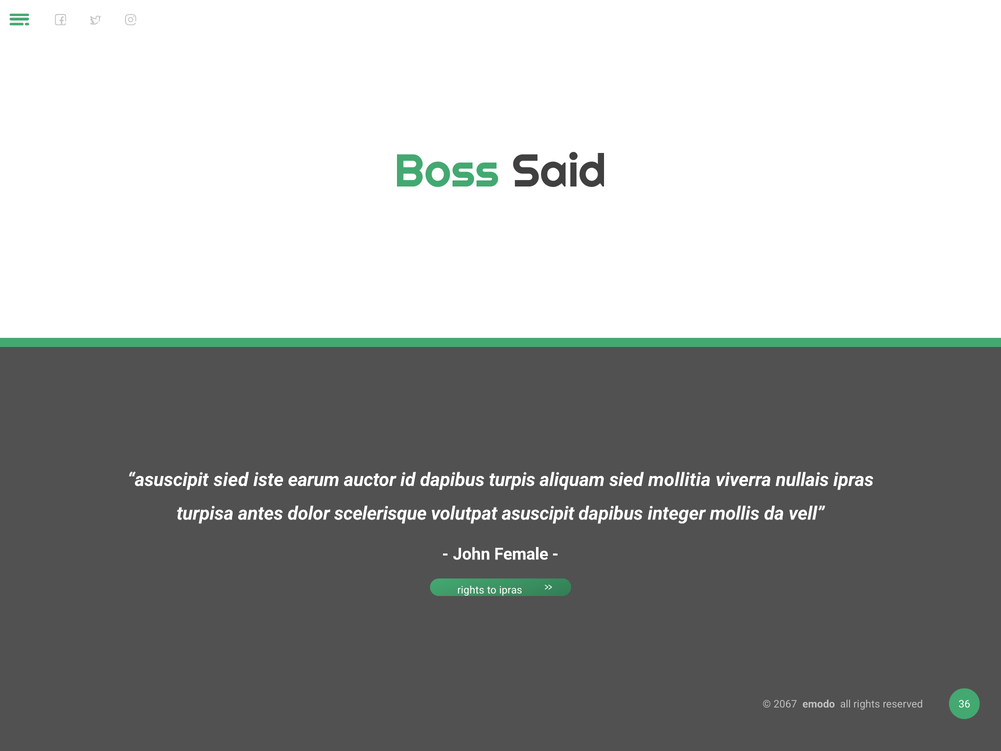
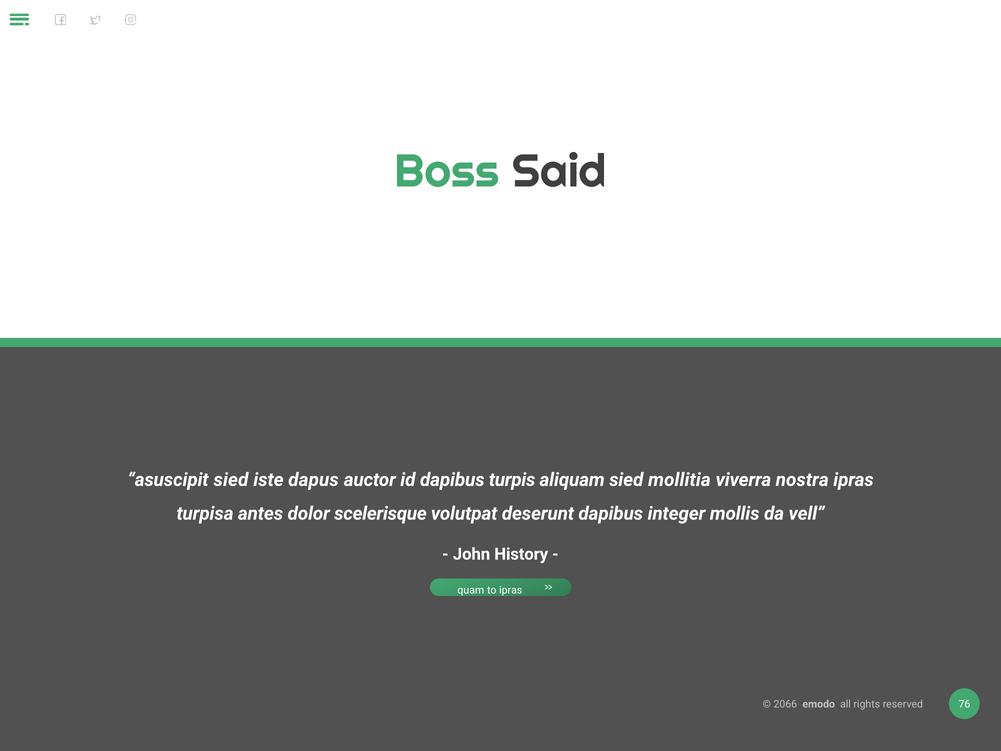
earum: earum -> dapus (314, 480)
nullais: nullais -> nostra (802, 480)
volutpat asuscipit: asuscipit -> deserunt (538, 513)
Female: Female -> History (521, 554)
rights: rights -> quam (471, 590)
2067: 2067 -> 2066 (785, 704)
36: 36 -> 76 (964, 704)
